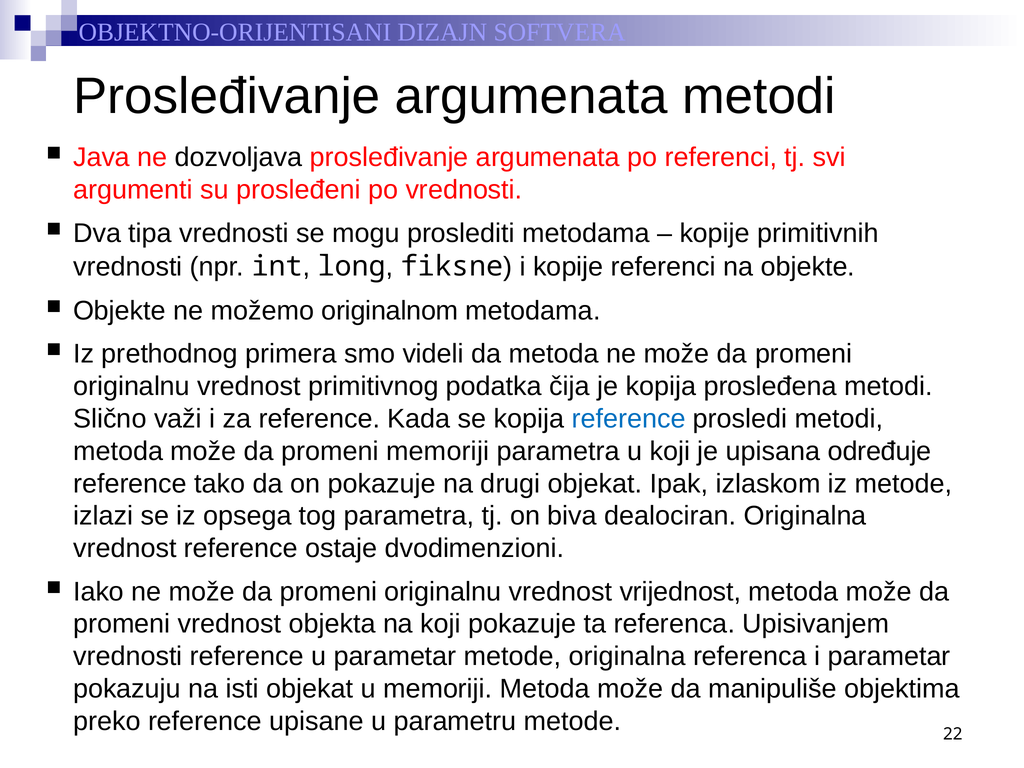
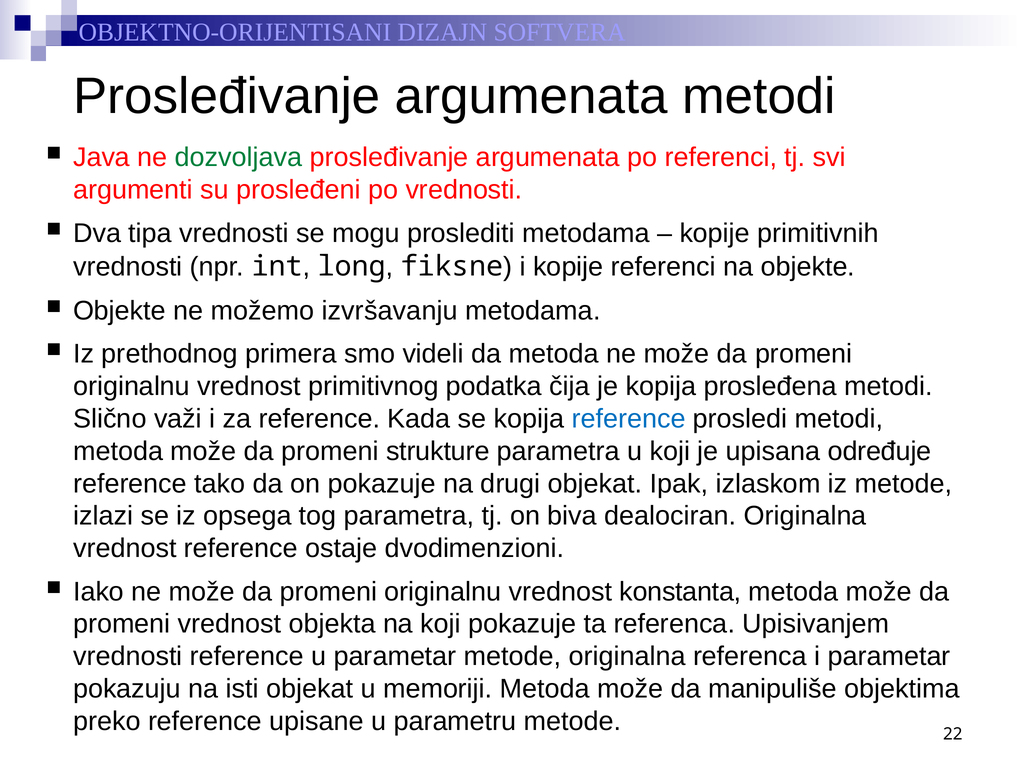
dozvoljava colour: black -> green (239, 157)
originalnom: originalnom -> izvršavanju (390, 311)
promeni memoriji: memoriji -> strukture (438, 451)
vrijednost: vrijednost -> konstanta (680, 592)
